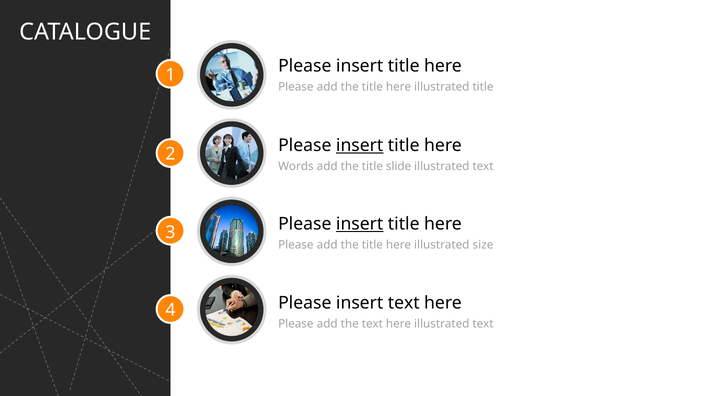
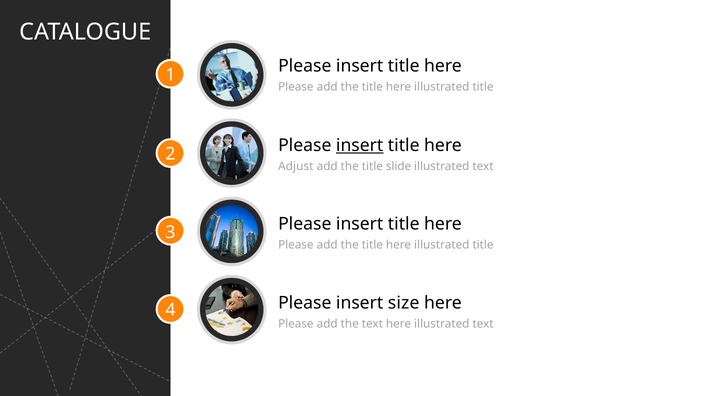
Words: Words -> Adjust (296, 167)
insert underline: present -> none (360, 224)
size: size -> title (483, 245)
insert text: text -> size (404, 303)
